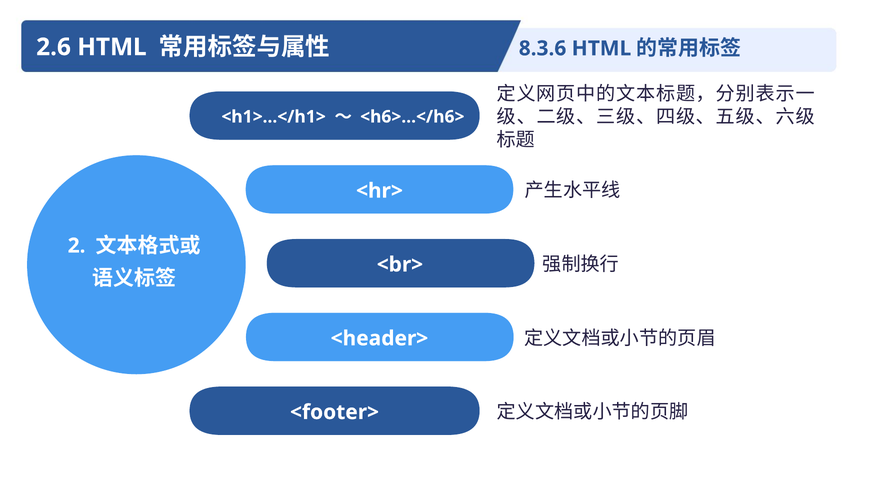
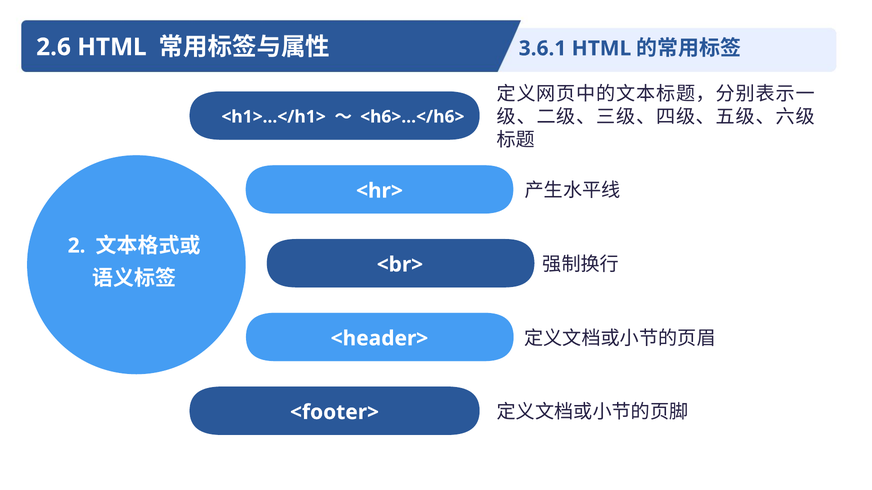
8.3.6: 8.3.6 -> 3.6.1 (543, 48)
